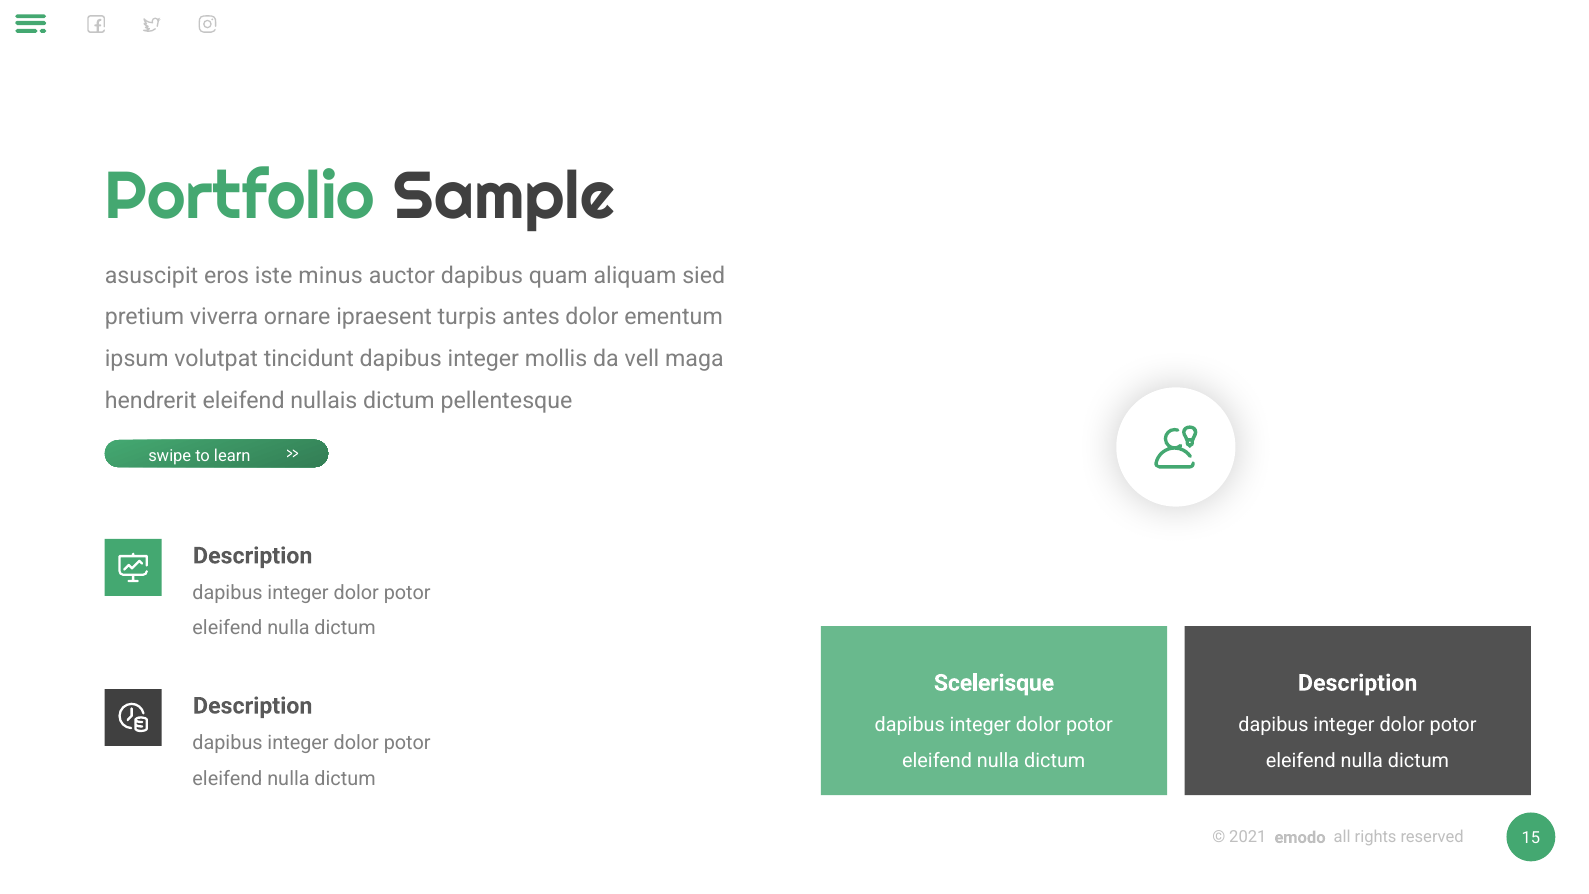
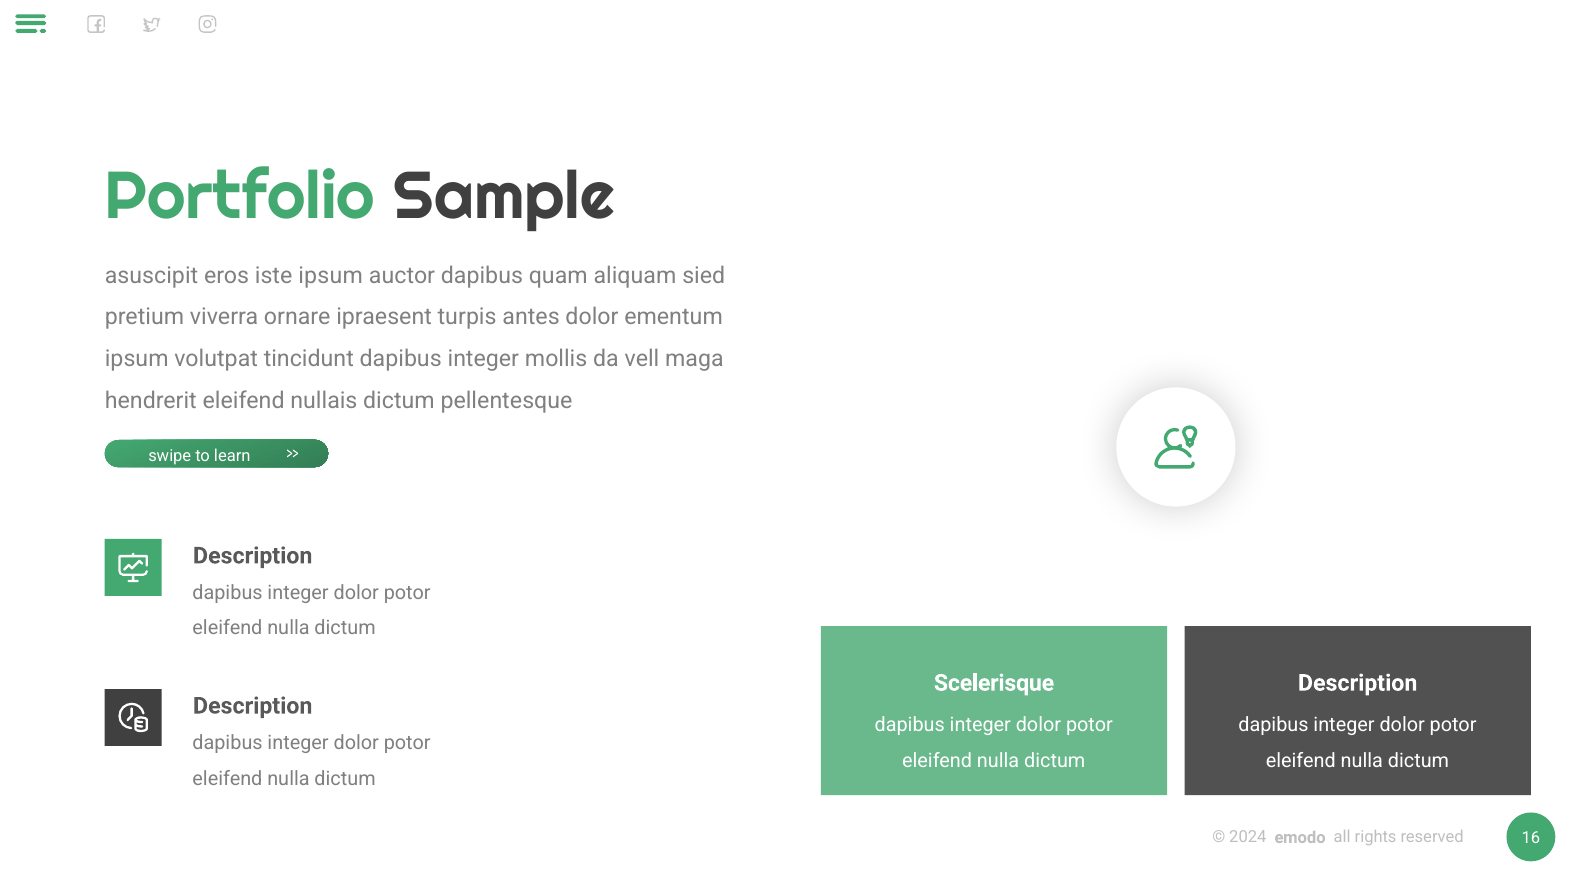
iste minus: minus -> ipsum (331, 275)
2021: 2021 -> 2024 (1248, 837)
15: 15 -> 16 (1531, 838)
